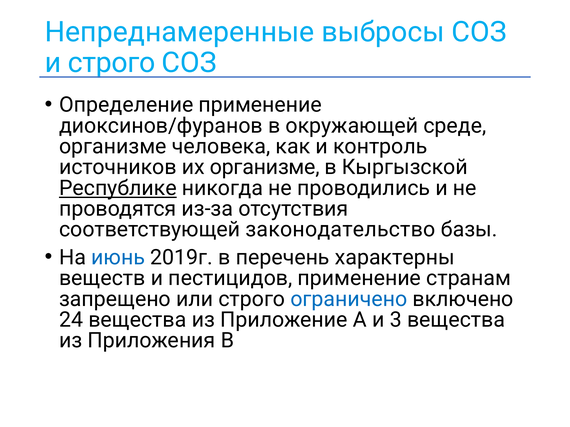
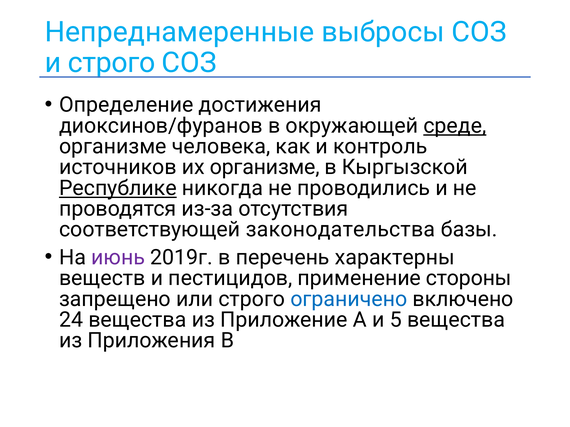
Определение применение: применение -> достижения (260, 105)
среде underline: none -> present (455, 126)
законодательство: законодательство -> законодательства (340, 230)
июнь colour: blue -> purple (118, 258)
странам: странам -> стороны (469, 279)
3: 3 -> 5 (396, 320)
